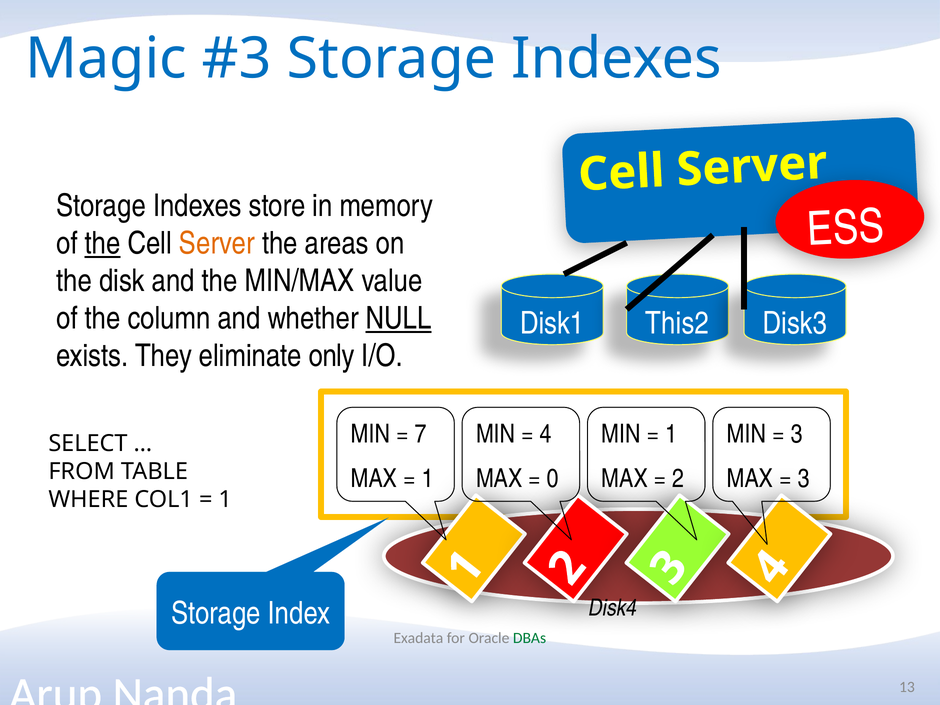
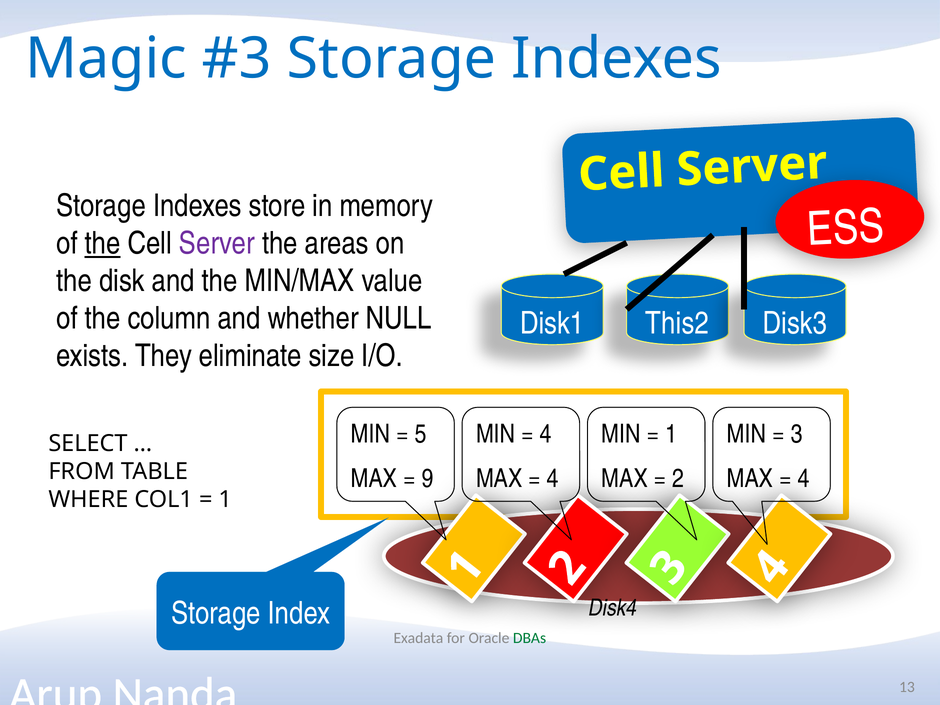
Server colour: orange -> purple (217, 243)
NULL underline: present -> none (399, 319)
only: only -> size (331, 356)
7: 7 -> 5 (420, 434)
1: 1 -> 9 (428, 478)
0: 0 -> 4 (553, 478)
3: 3 -> 4 (804, 478)
